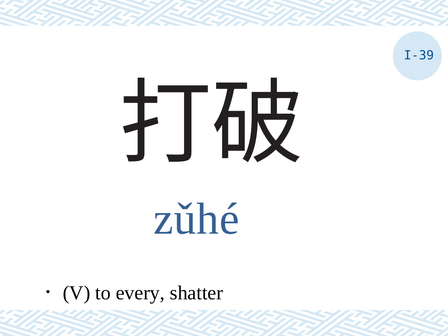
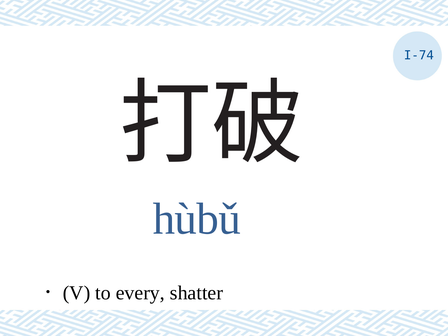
I-39: I-39 -> I-74 (419, 55)
zǔhé: zǔhé -> hùbǔ (197, 219)
